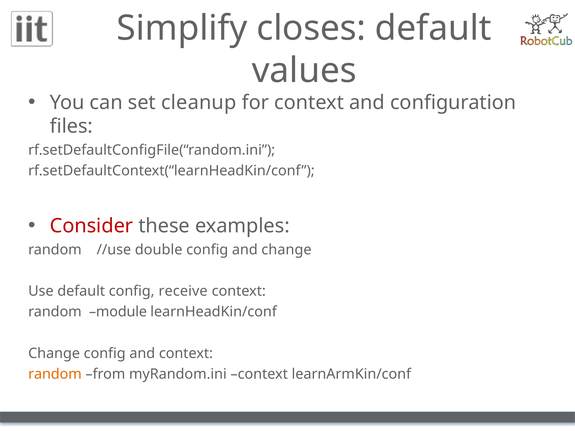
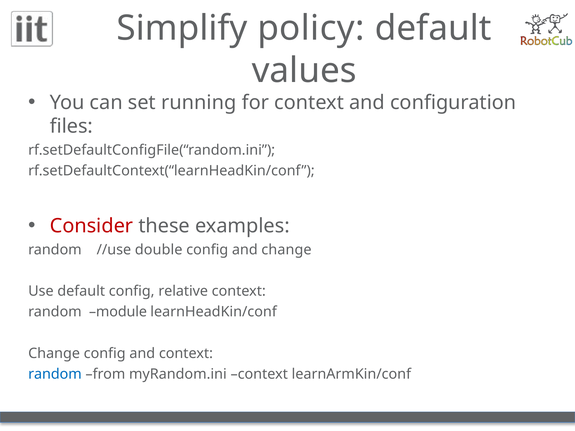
closes: closes -> policy (311, 28)
cleanup: cleanup -> running (199, 103)
receive: receive -> relative (183, 291)
random colour: orange -> blue (55, 374)
